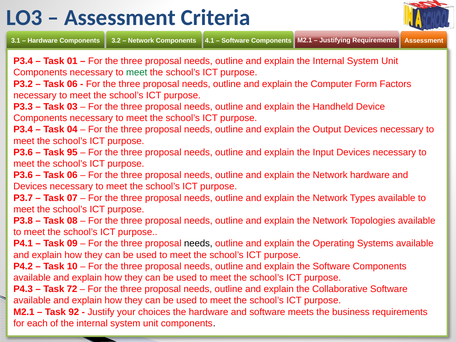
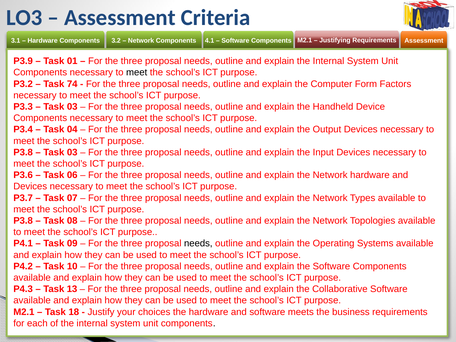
P3.4: P3.4 -> P3.9 (23, 61)
meet colour: green -> black (137, 72)
06: 06 -> 74 (72, 84)
P3.6: P3.6 -> P3.8 (23, 152)
95: 95 -> 03 (72, 152)
72: 72 -> 13 (72, 289)
92: 92 -> 18 (74, 312)
